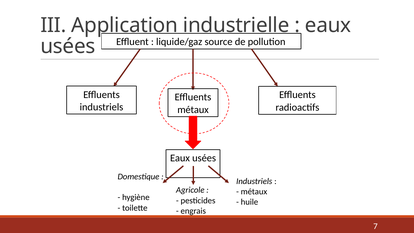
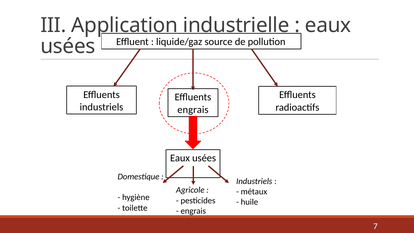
métaux: métaux -> engrais (193, 110)
